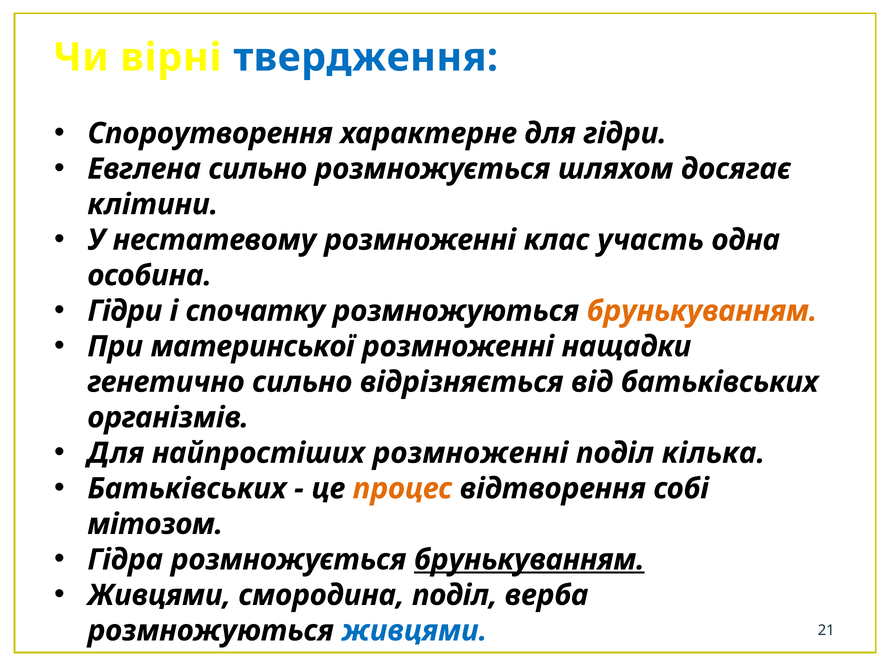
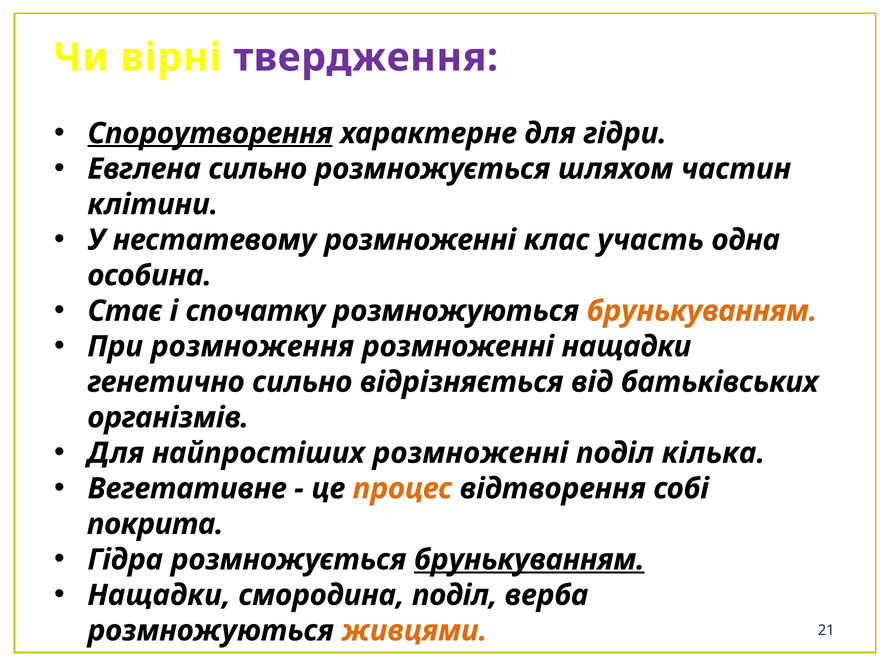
твердження colour: blue -> purple (366, 58)
Спороутворення underline: none -> present (210, 133)
досягає: досягає -> частин (736, 169)
Гідри: Гідри -> Стає (125, 311)
материнської: материнської -> розмноження (252, 347)
Батьківських: Батьківських -> Вегетативне (187, 489)
мітозом: мітозом -> покрита (155, 524)
Живцями: Живцями -> Нащадки (159, 595)
живцями colour: blue -> orange (414, 631)
